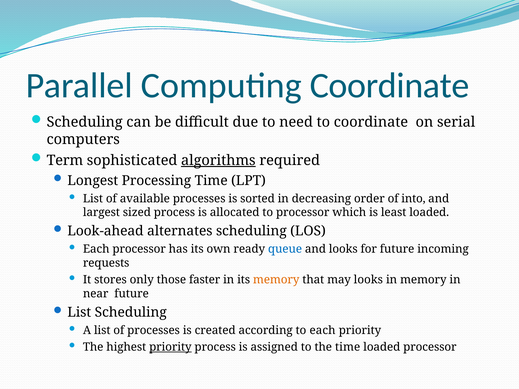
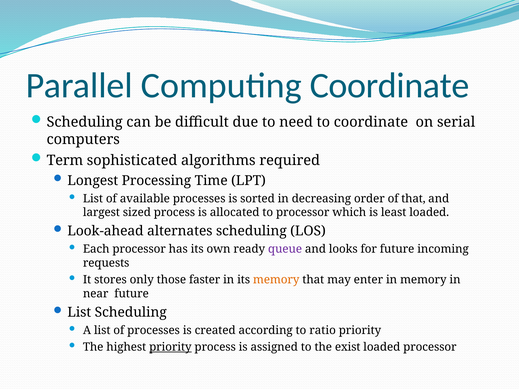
algorithms underline: present -> none (218, 160)
of into: into -> that (413, 199)
queue colour: blue -> purple (285, 249)
may looks: looks -> enter (368, 280)
to each: each -> ratio (323, 331)
the time: time -> exist (348, 347)
